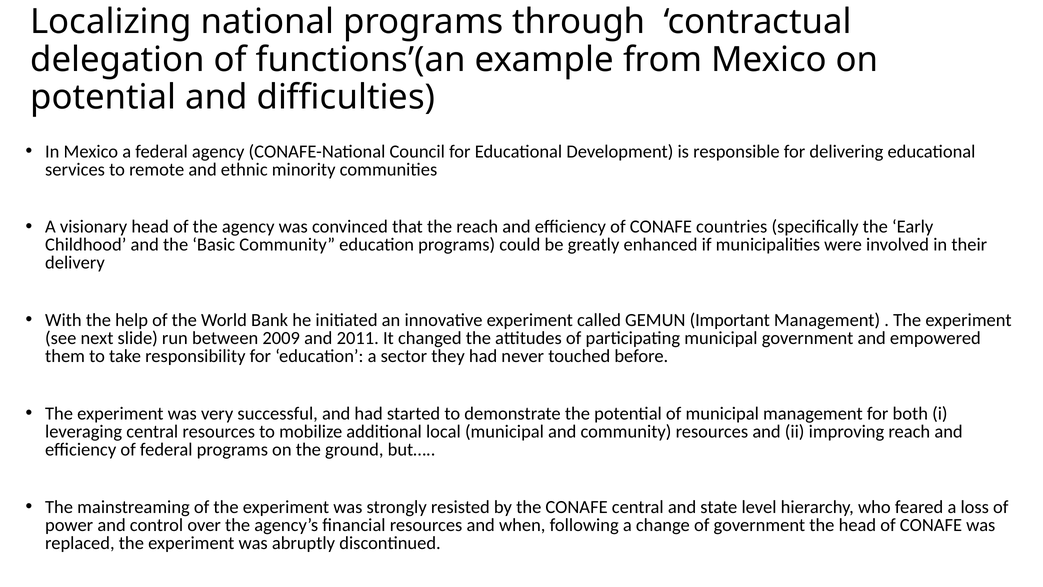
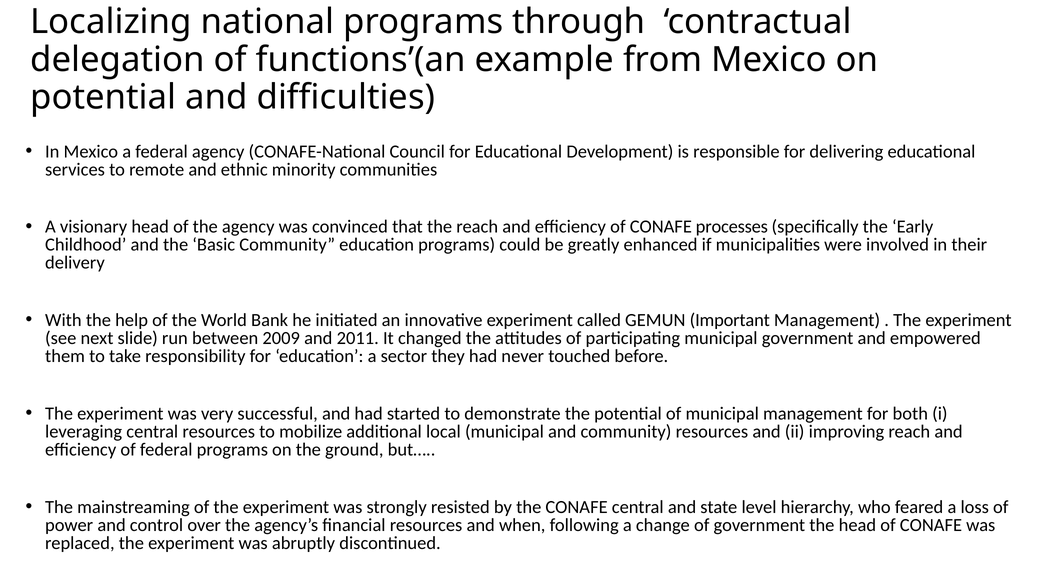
countries: countries -> processes (732, 227)
